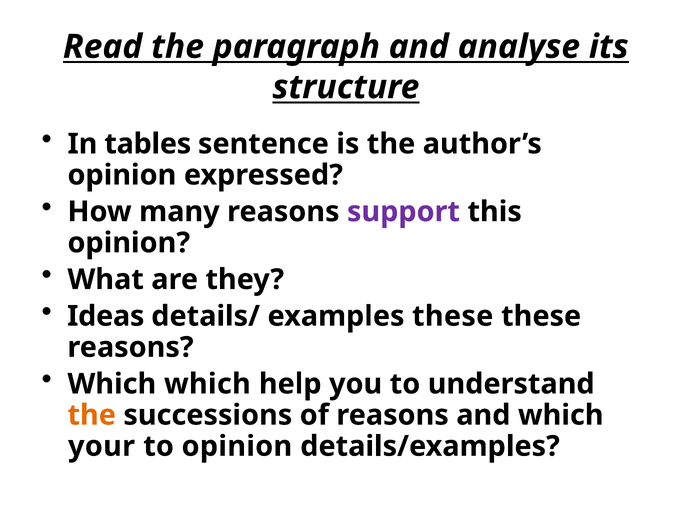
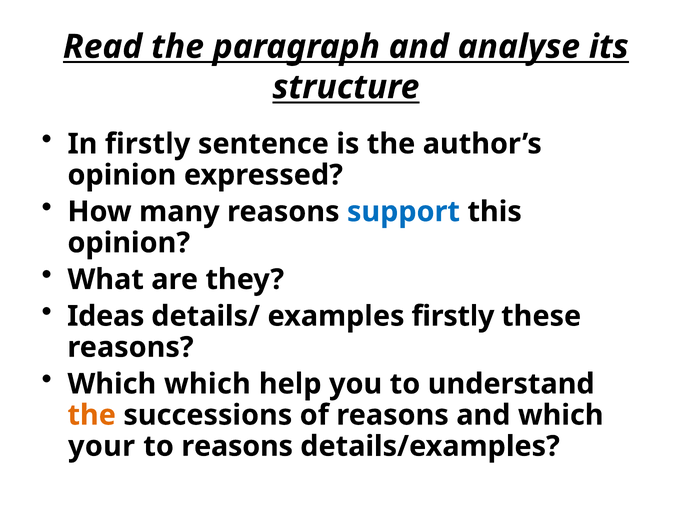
In tables: tables -> firstly (148, 144)
support colour: purple -> blue (403, 212)
examples these: these -> firstly (453, 316)
to opinion: opinion -> reasons (237, 446)
